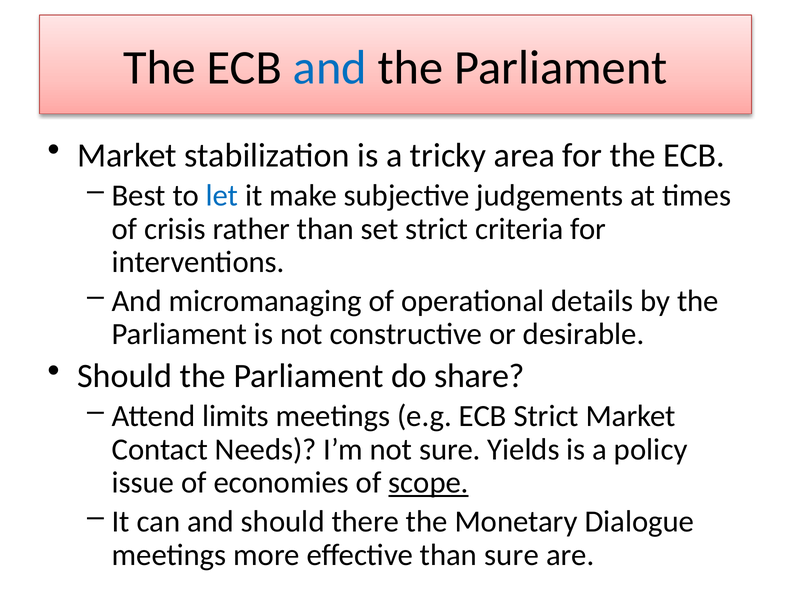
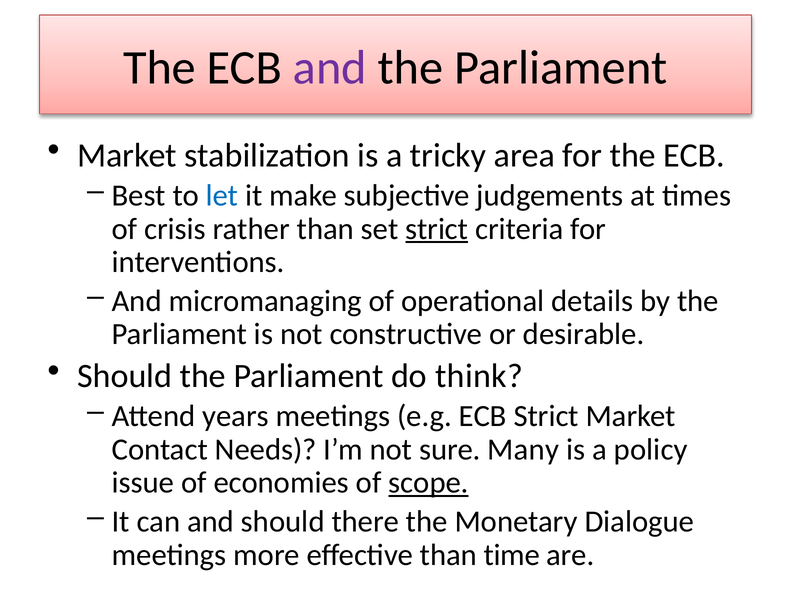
and colour: blue -> purple (330, 68)
strict underline: none -> present (437, 229)
share: share -> think (479, 376)
limits: limits -> years (235, 416)
Yields: Yields -> Many (523, 449)
than sure: sure -> time (512, 554)
